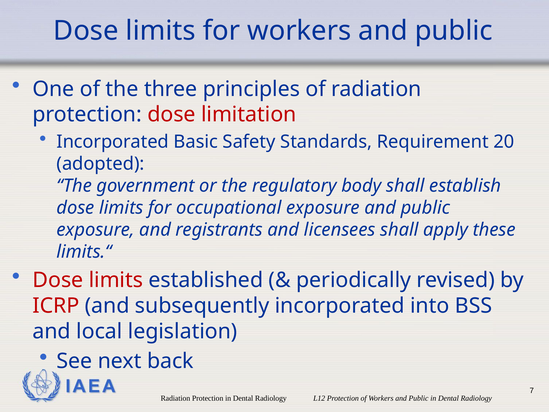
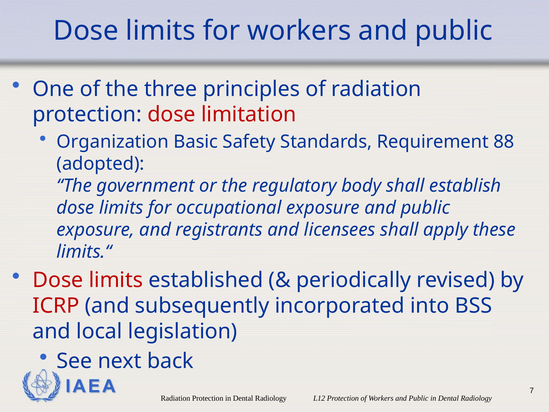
Incorporated: Incorporated -> Organization (113, 142)
20: 20 -> 88 (504, 142)
